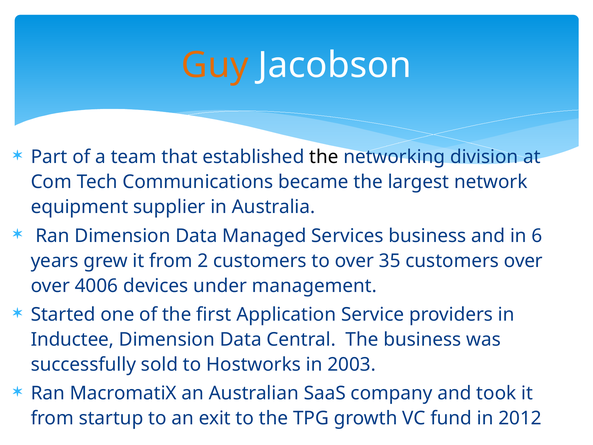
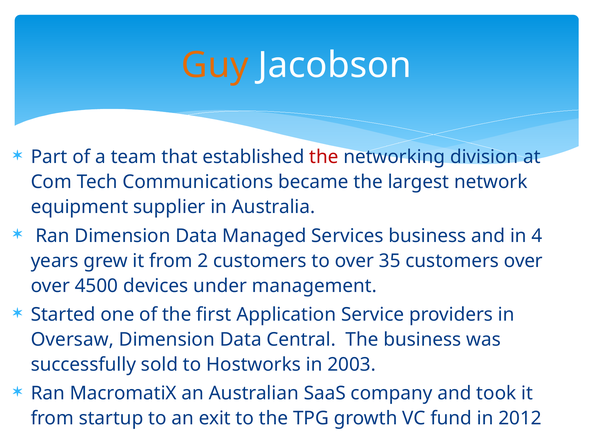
the colour: black -> red (324, 157)
6: 6 -> 4 (537, 236)
4006: 4006 -> 4500 (96, 286)
Inductee: Inductee -> Oversaw (72, 339)
